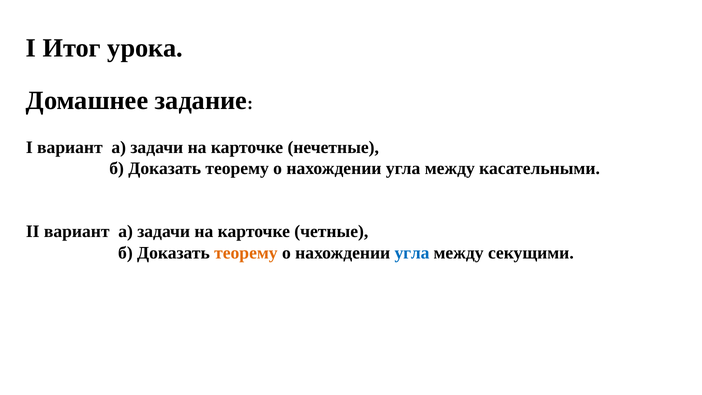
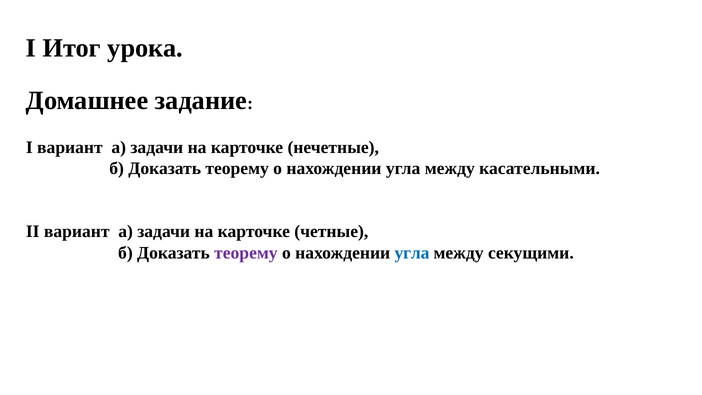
теорему colour: orange -> purple (246, 253)
